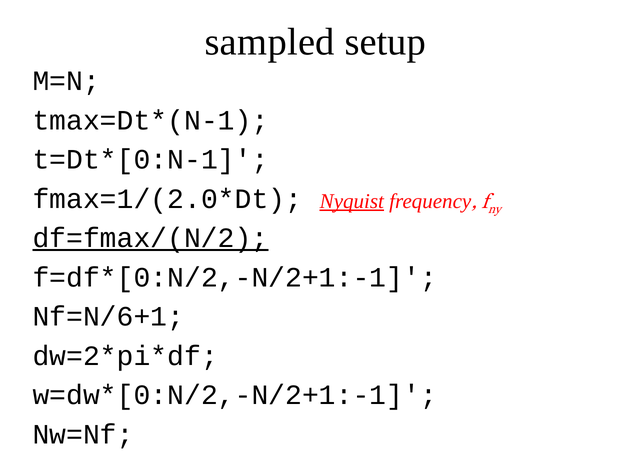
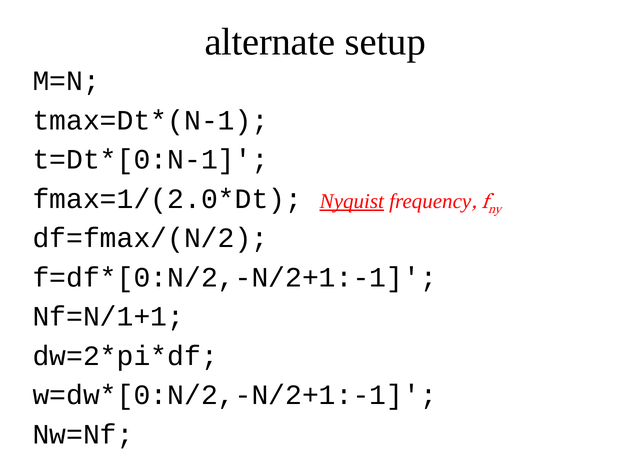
sampled: sampled -> alternate (270, 42)
df=fmax/(N/2 underline: present -> none (150, 238)
Nf=N/6+1: Nf=N/6+1 -> Nf=N/1+1 (108, 317)
